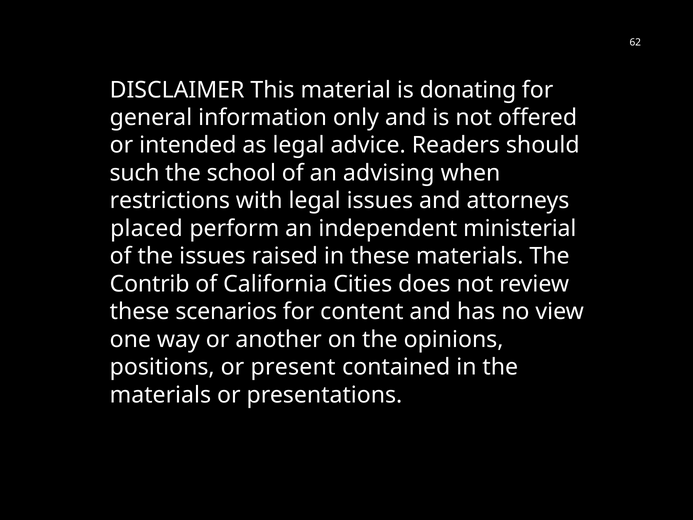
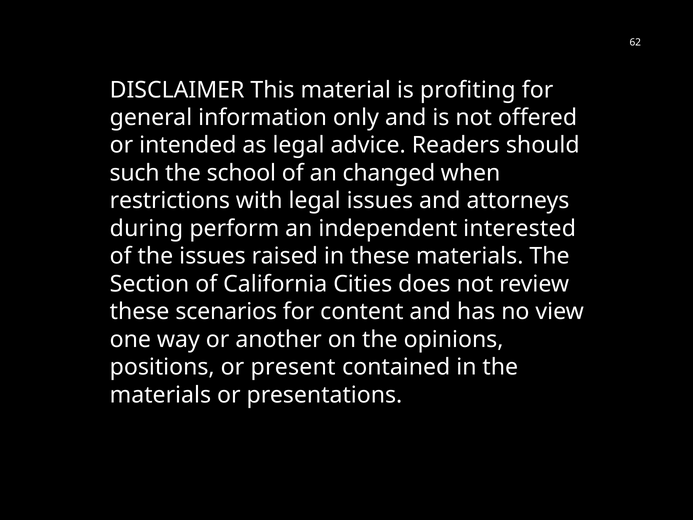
donating: donating -> profiting (468, 90)
advising: advising -> changed (389, 173)
placed: placed -> during (146, 228)
ministerial: ministerial -> interested (520, 228)
Contrib: Contrib -> Section (149, 284)
